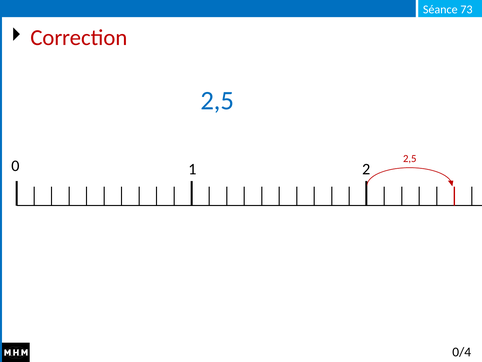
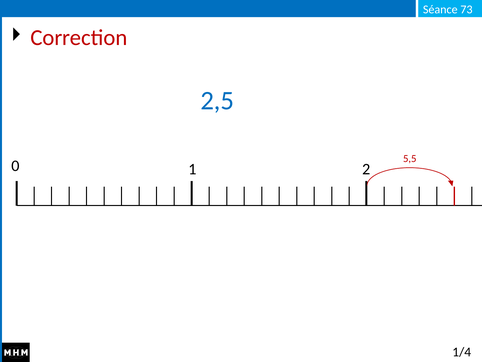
2,5: 2,5 -> 5,5 (410, 159)
0/4: 0/4 -> 1/4 (462, 352)
